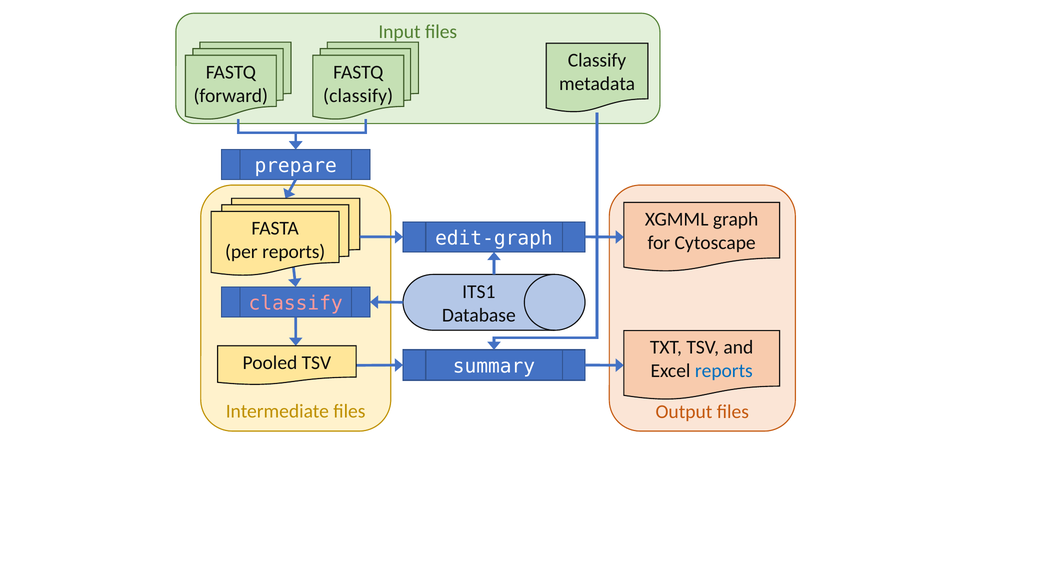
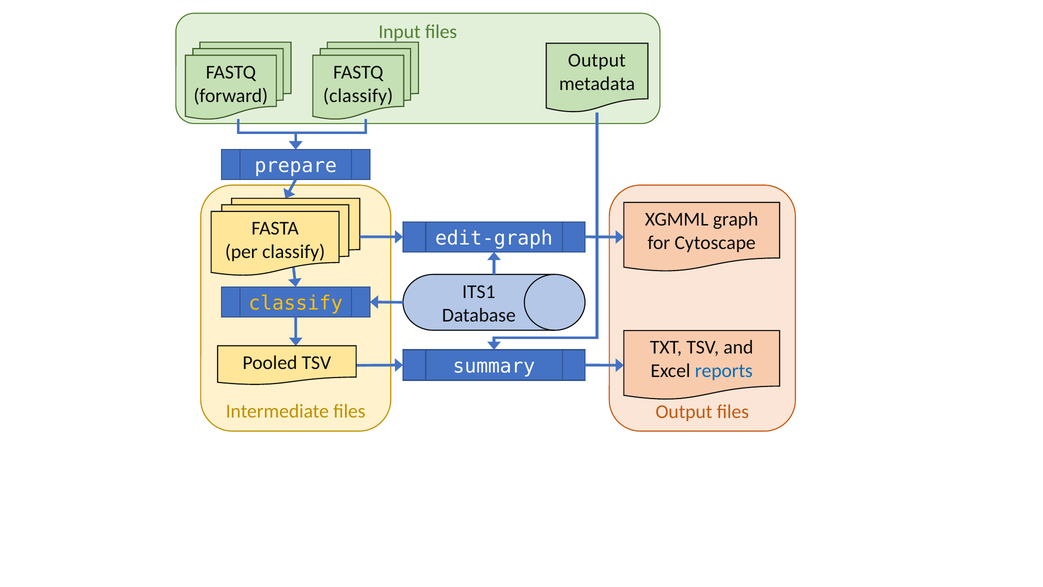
Classify: Classify -> Output (597, 60)
per reports: reports -> classify (294, 252)
classify colour: pink -> yellow (296, 303)
